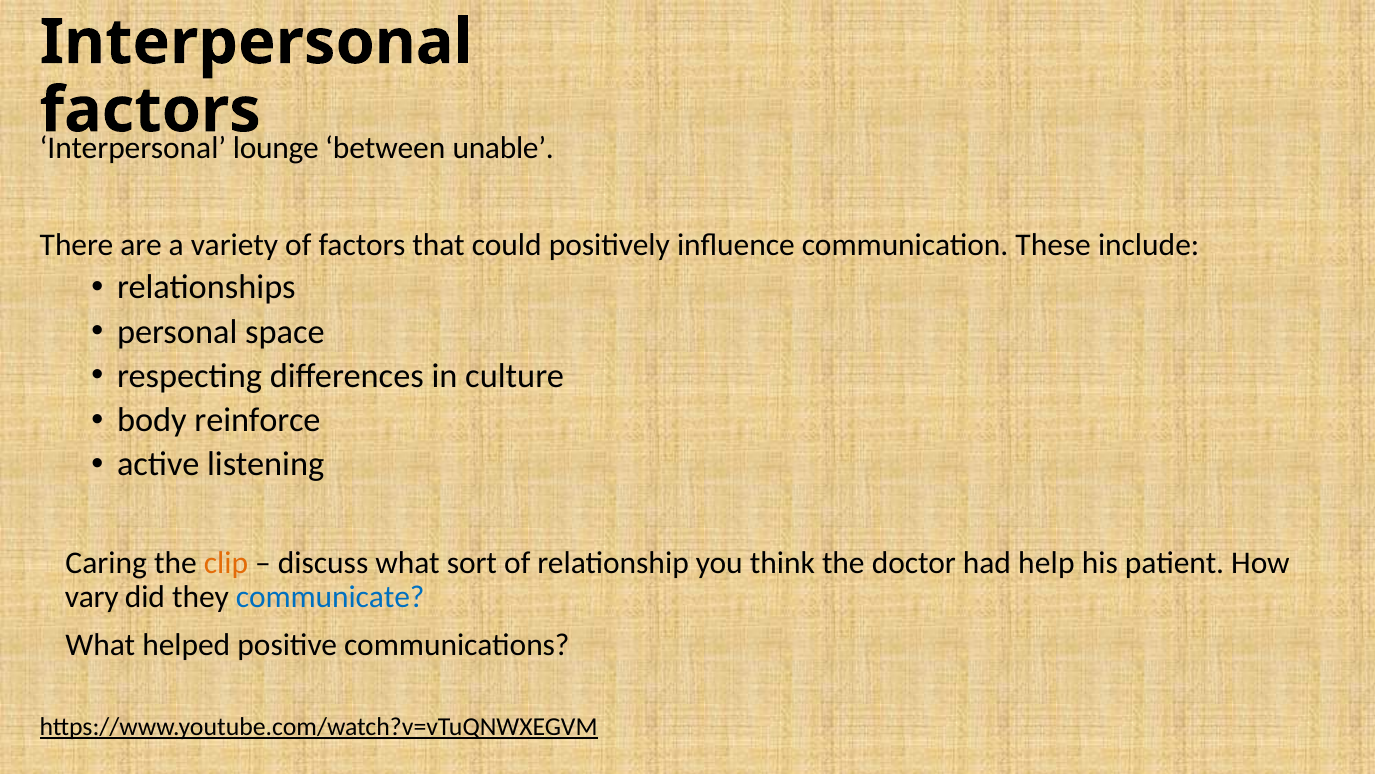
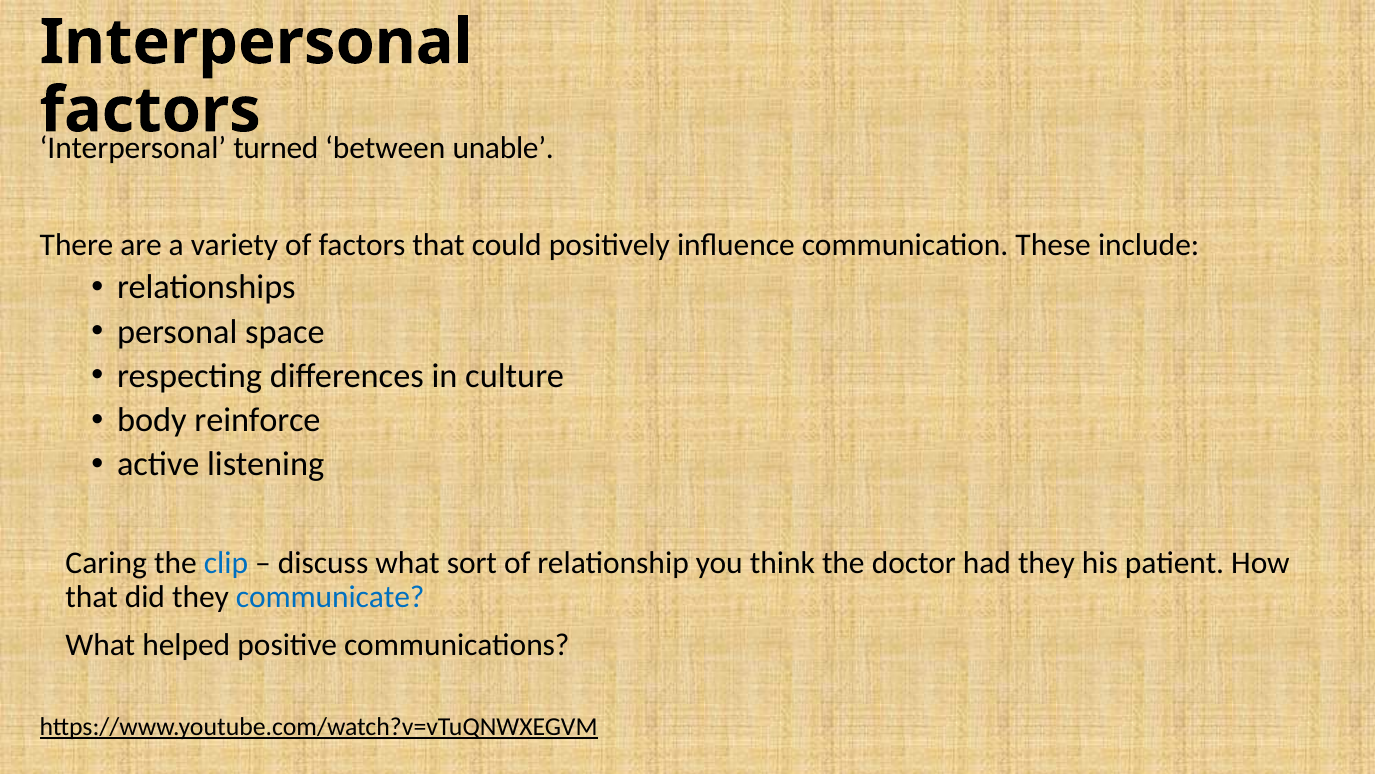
lounge: lounge -> turned (276, 148)
clip colour: orange -> blue (226, 562)
had help: help -> they (1046, 562)
vary: vary -> that (92, 596)
